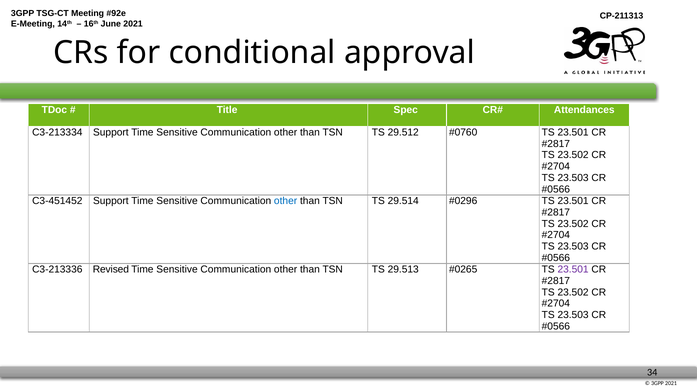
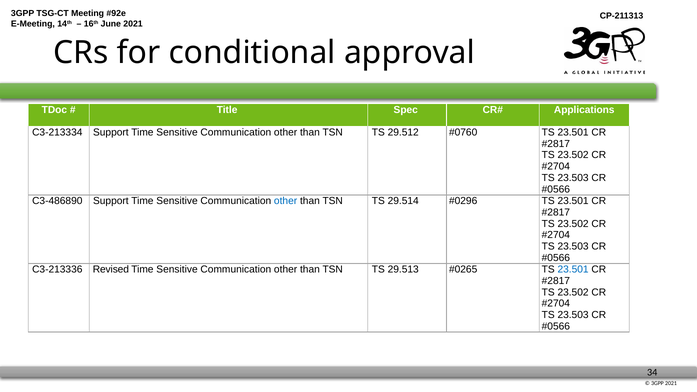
Attendances: Attendances -> Applications (584, 110)
C3-451452: C3-451452 -> C3-486890 (57, 201)
23.501 colour: purple -> blue (573, 269)
